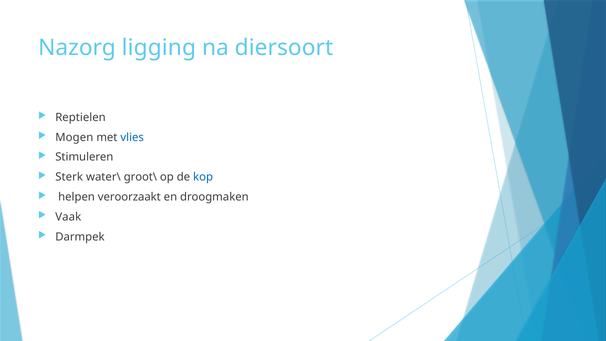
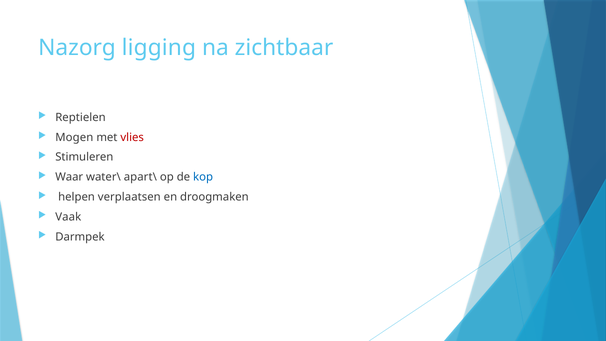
diersoort: diersoort -> zichtbaar (284, 48)
vlies colour: blue -> red (132, 137)
Sterk: Sterk -> Waar (69, 177)
groot\: groot\ -> apart\ (140, 177)
veroorzaakt: veroorzaakt -> verplaatsen (129, 197)
